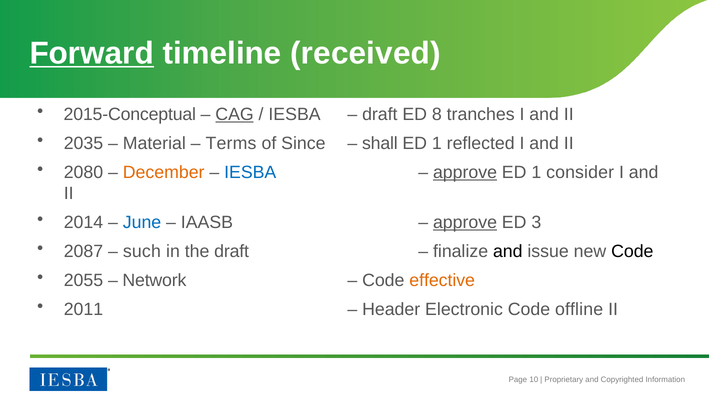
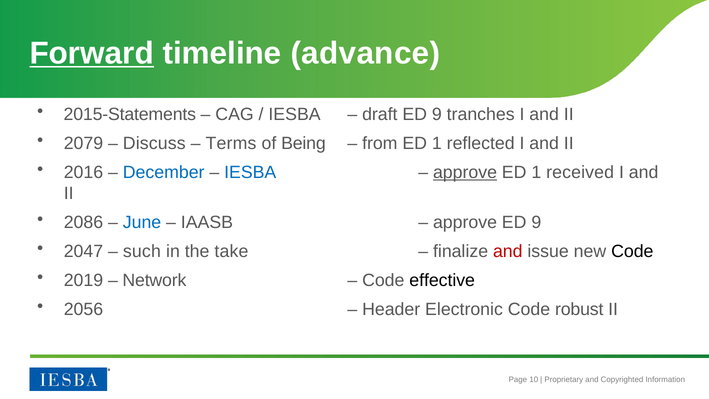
received: received -> advance (365, 53)
2015-Conceptual: 2015-Conceptual -> 2015-Statements (130, 114)
CAG underline: present -> none (235, 114)
draft ED 8: 8 -> 9 (437, 114)
2035: 2035 -> 2079 (83, 143)
Material: Material -> Discuss (154, 143)
Since: Since -> Being (303, 143)
shall: shall -> from (380, 143)
2080: 2080 -> 2016 (83, 172)
December colour: orange -> blue (164, 172)
consider: consider -> received (580, 172)
2014: 2014 -> 2086 (83, 222)
approve underline: present -> none (465, 222)
3: 3 -> 9 (536, 222)
2087: 2087 -> 2047 (83, 251)
the draft: draft -> take (231, 251)
and colour: black -> red (508, 251)
2055: 2055 -> 2019 (83, 280)
effective colour: orange -> black (442, 280)
2011: 2011 -> 2056 (83, 309)
offline: offline -> robust (579, 309)
